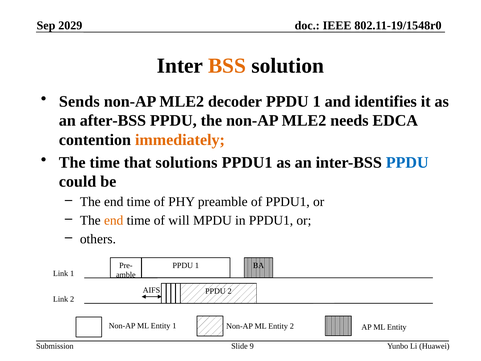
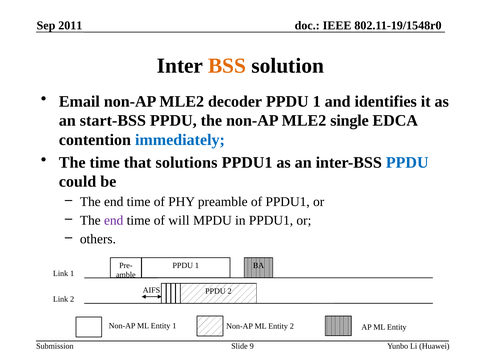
2029: 2029 -> 2011 (70, 26)
Sends: Sends -> Email (79, 101)
after-BSS: after-BSS -> start-BSS (113, 121)
needs: needs -> single (349, 121)
immediately colour: orange -> blue (180, 140)
end colour: orange -> purple (114, 220)
